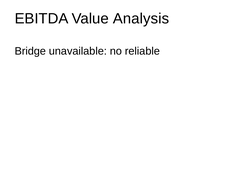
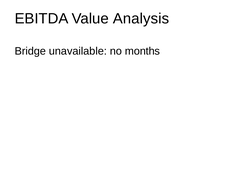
reliable: reliable -> months (142, 51)
